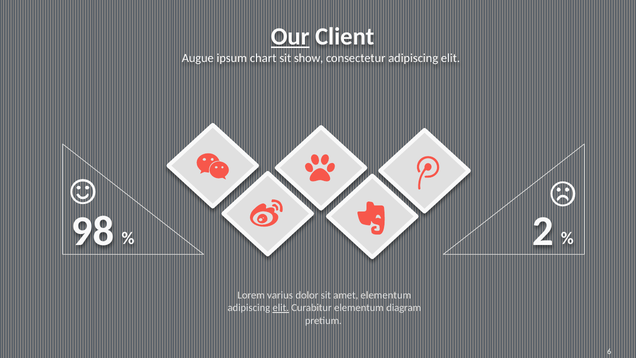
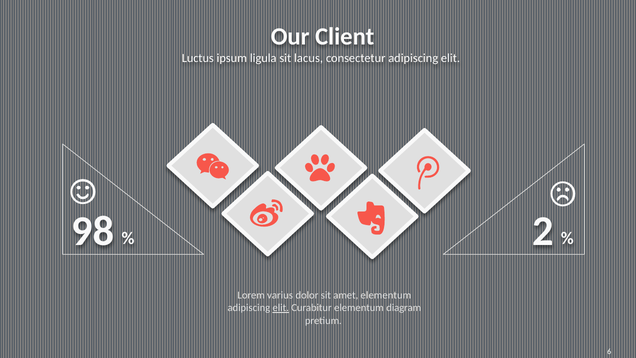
Our underline: present -> none (290, 37)
Augue: Augue -> Luctus (198, 58)
chart: chart -> ligula (263, 58)
show: show -> lacus (309, 58)
